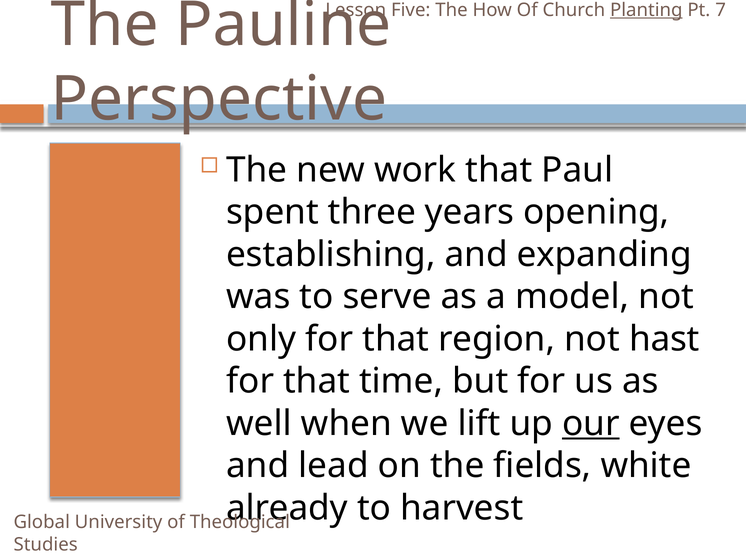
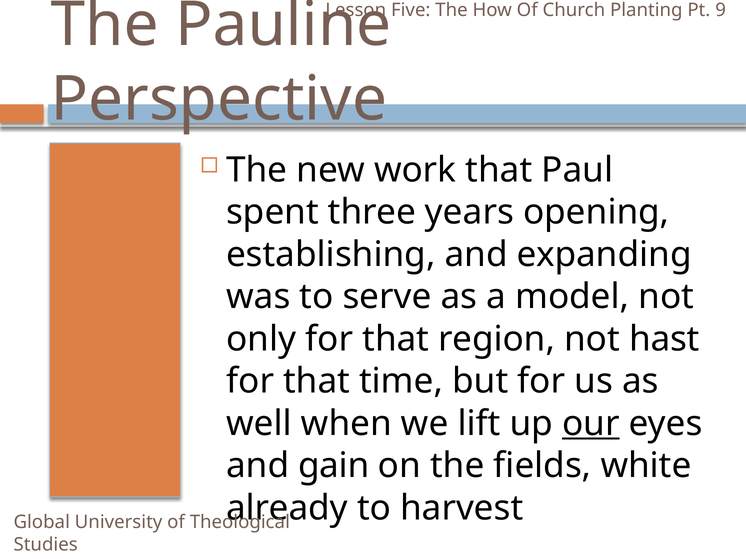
Planting underline: present -> none (646, 10)
7: 7 -> 9 (721, 10)
lead: lead -> gain (334, 466)
